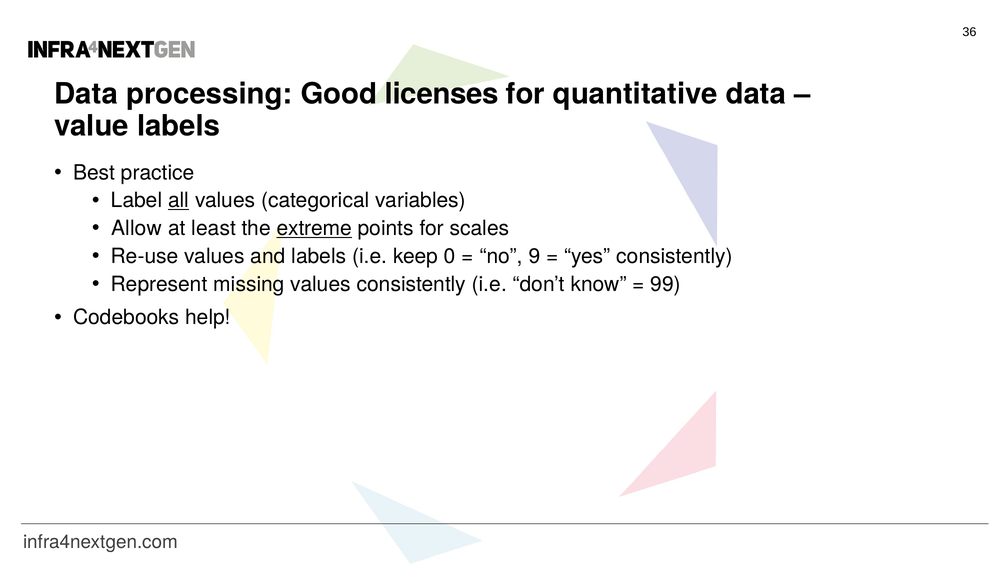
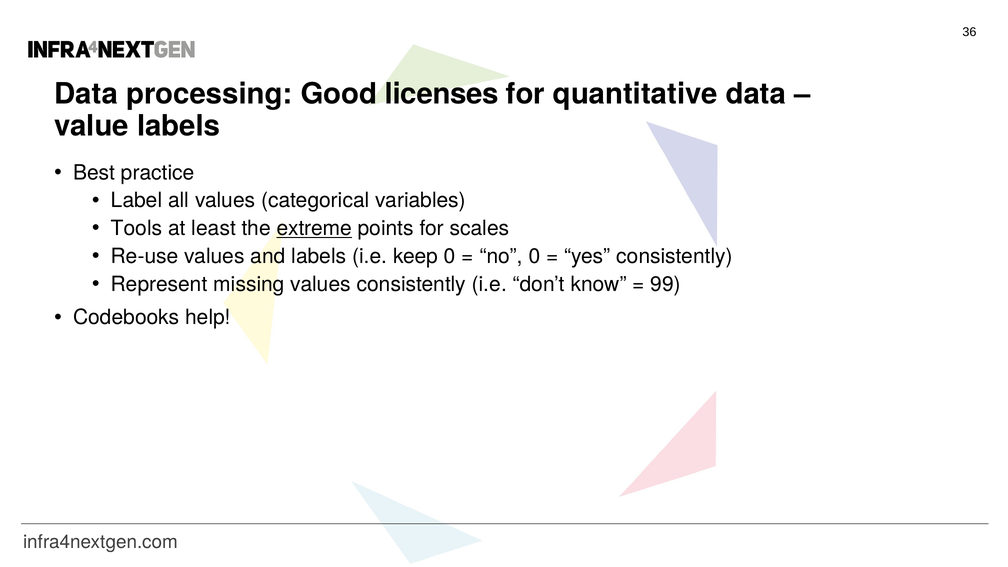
all underline: present -> none (179, 200)
Allow: Allow -> Tools (137, 228)
no 9: 9 -> 0 (535, 256)
